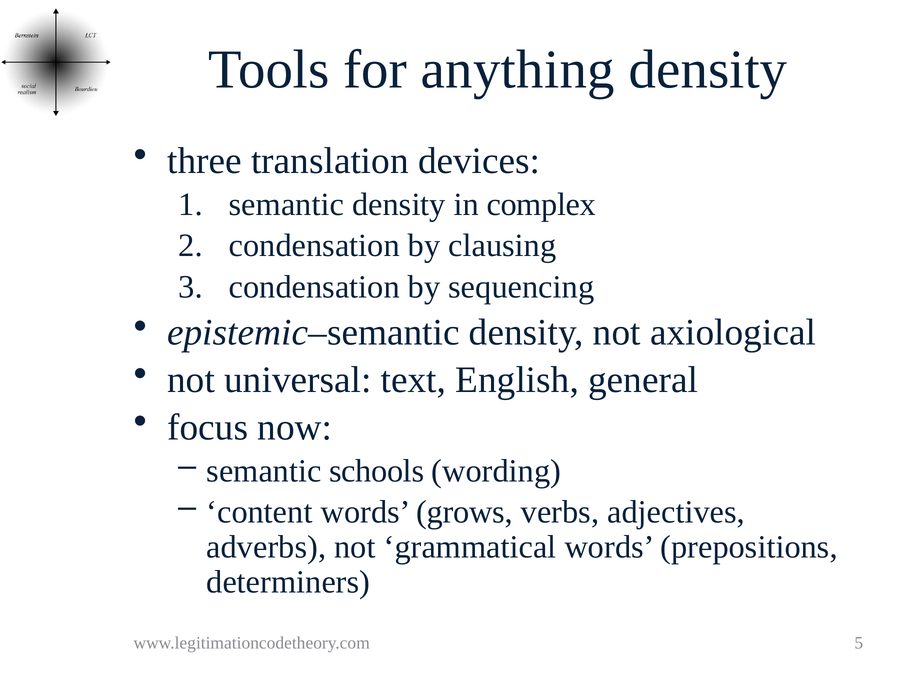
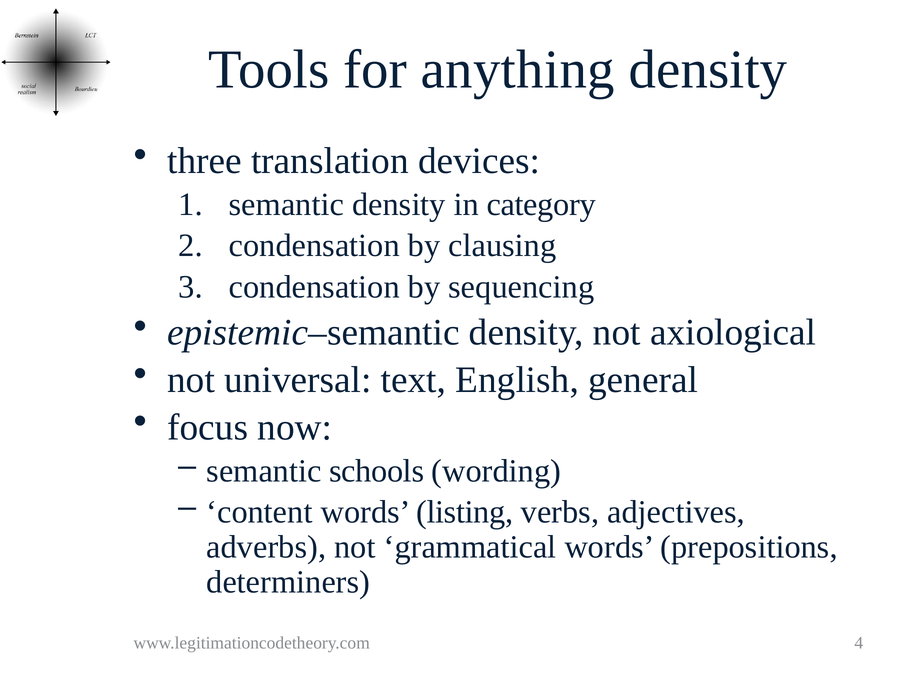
complex: complex -> category (541, 204)
grows: grows -> listing (465, 512)
5: 5 -> 4 (859, 643)
